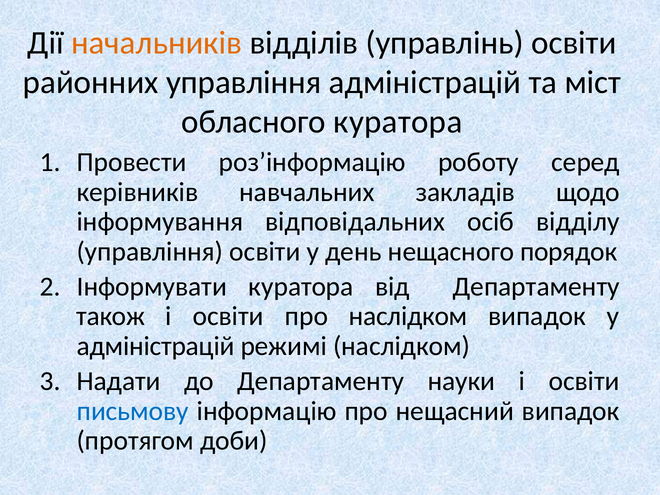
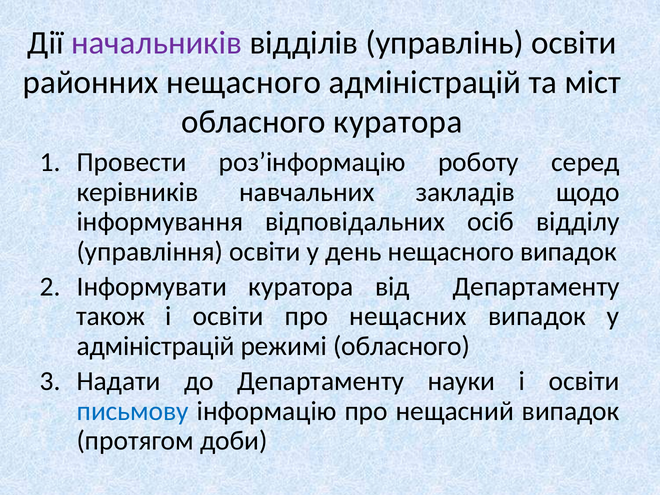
начальників colour: orange -> purple (157, 43)
районних управління: управління -> нещасного (244, 82)
нещасного порядок: порядок -> випадок (569, 251)
про наслідком: наслідком -> нещасних (408, 316)
режимі наслідком: наслідком -> обласного (402, 346)
